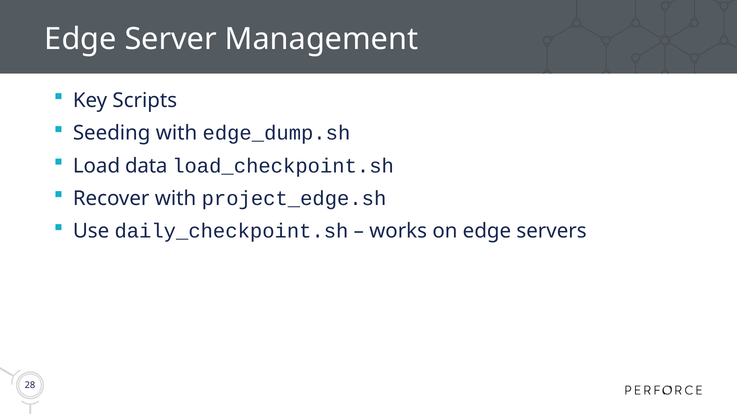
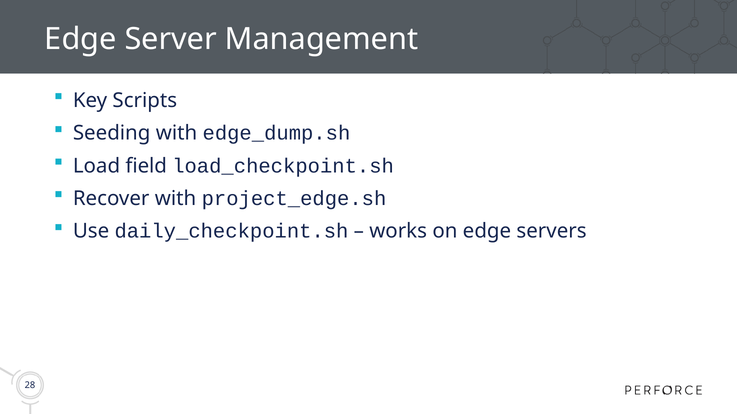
data: data -> field (146, 166)
